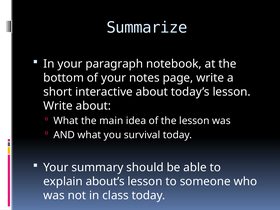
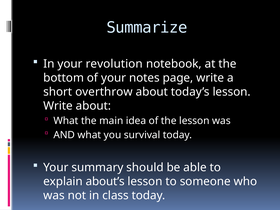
paragraph: paragraph -> revolution (114, 64)
interactive: interactive -> overthrow (104, 92)
